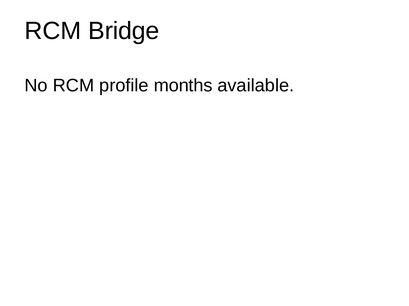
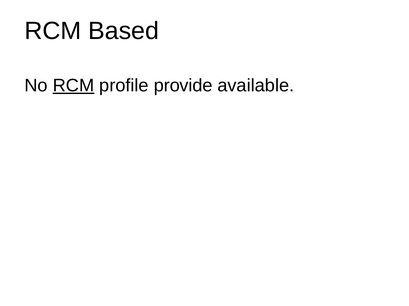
Bridge: Bridge -> Based (124, 31)
RCM underline: none -> present (73, 86)
months: months -> provide (183, 86)
